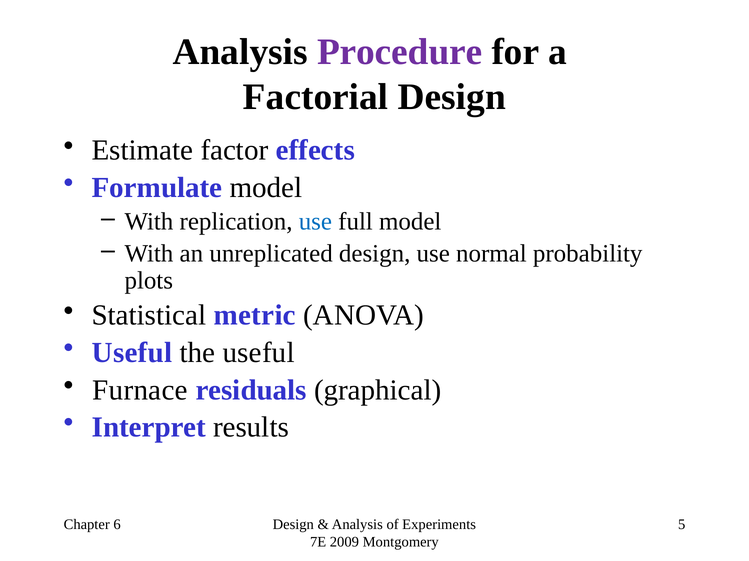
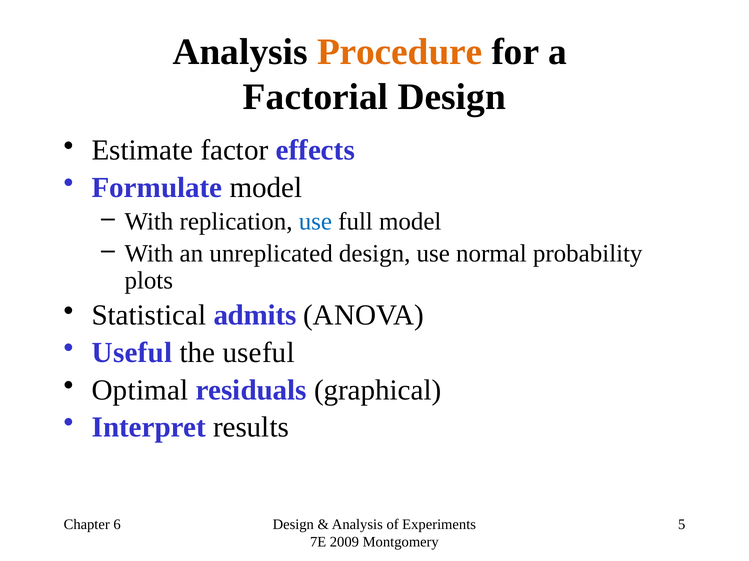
Procedure colour: purple -> orange (400, 52)
metric: metric -> admits (255, 316)
Furnace: Furnace -> Optimal (140, 390)
